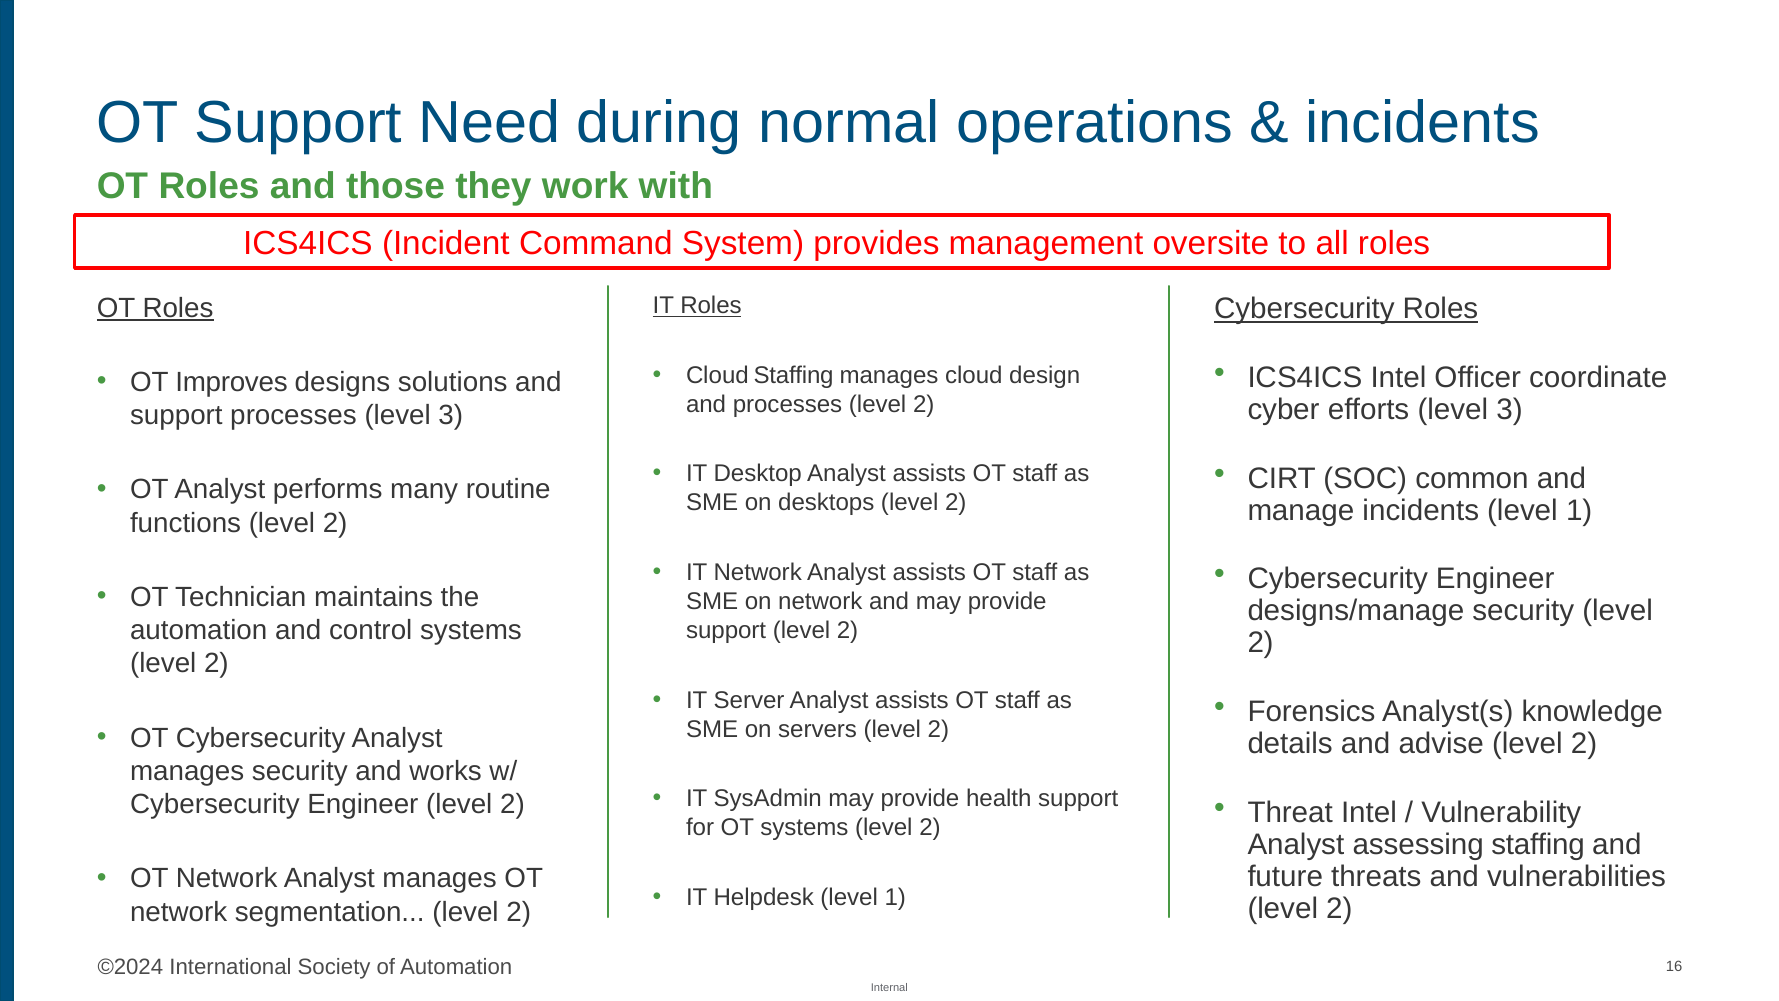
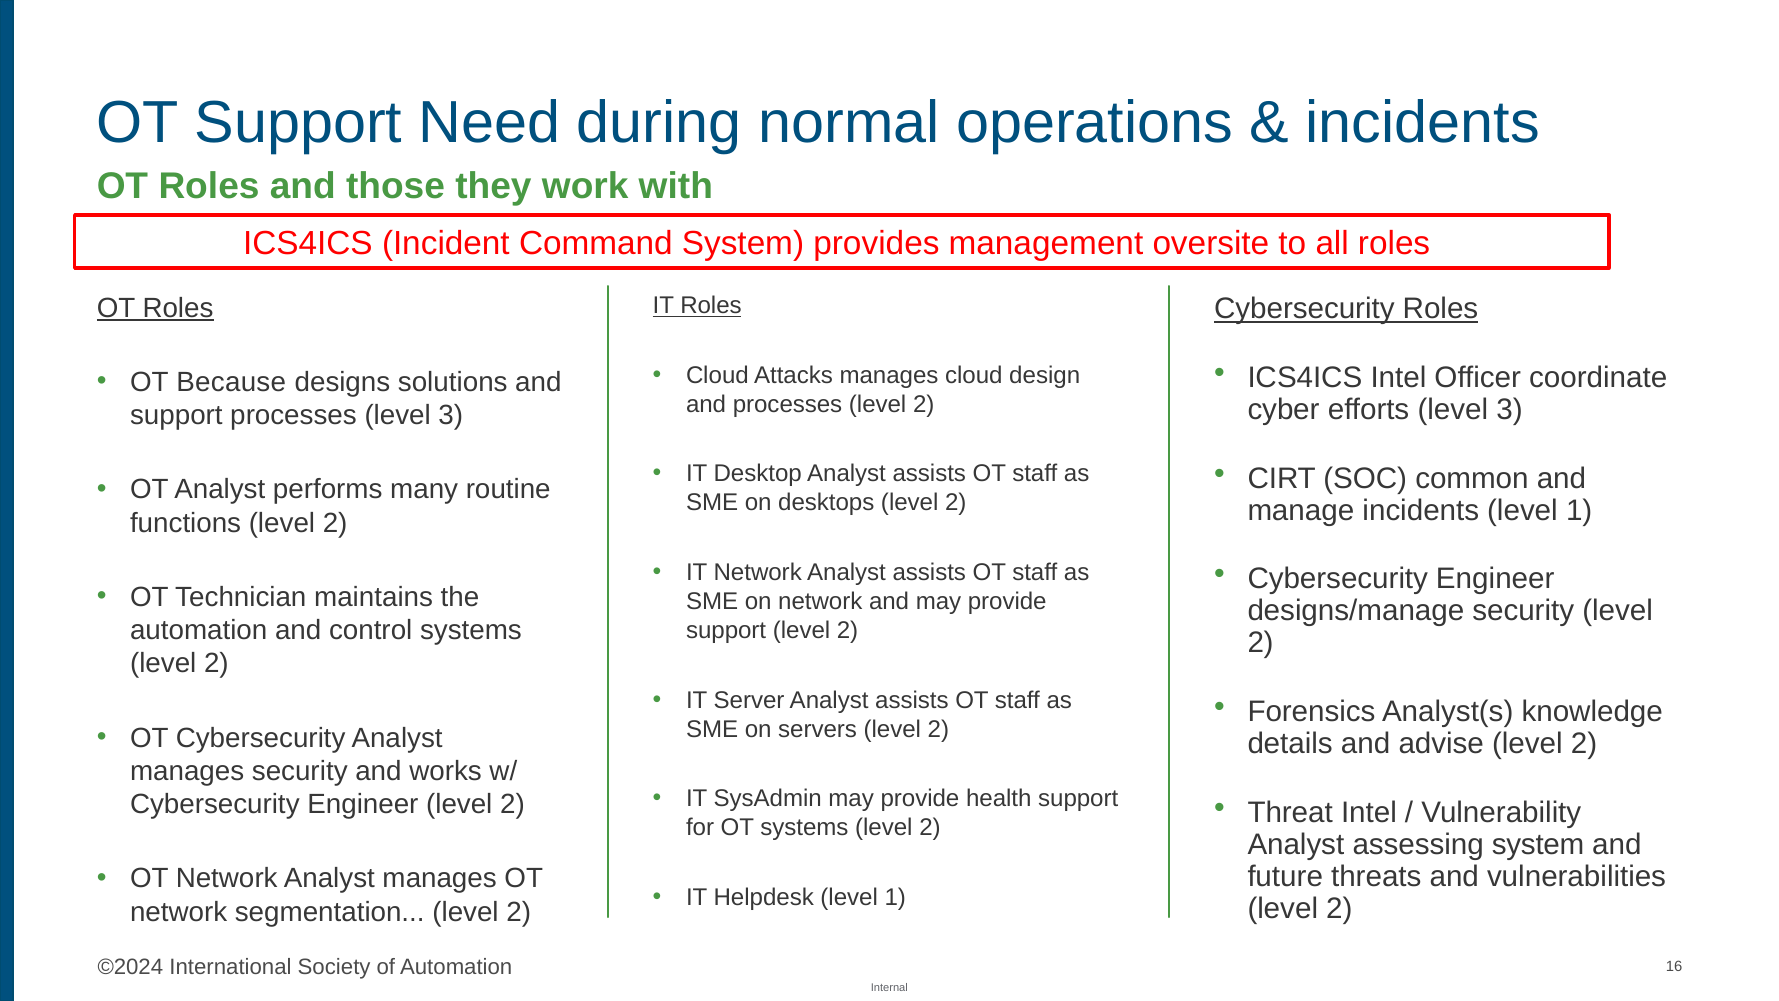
Cloud Staffing: Staffing -> Attacks (794, 375)
Improves: Improves -> Because (231, 382)
assessing staffing: staffing -> system (1538, 844)
